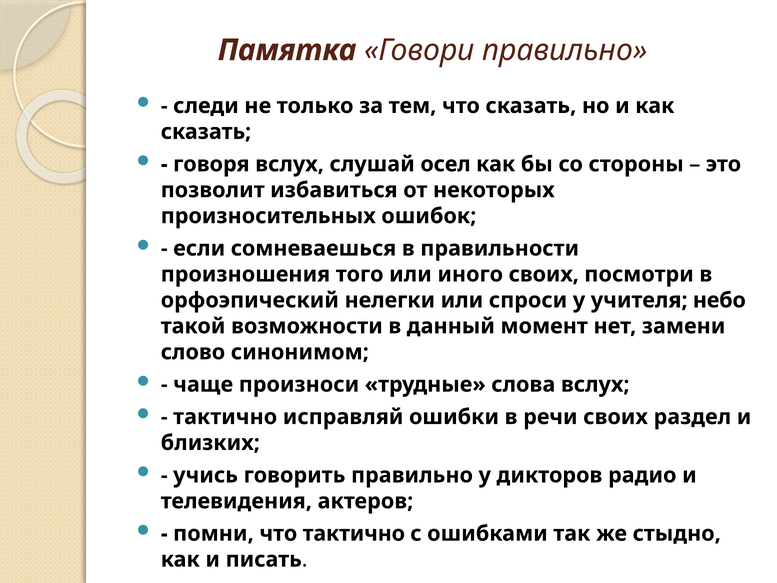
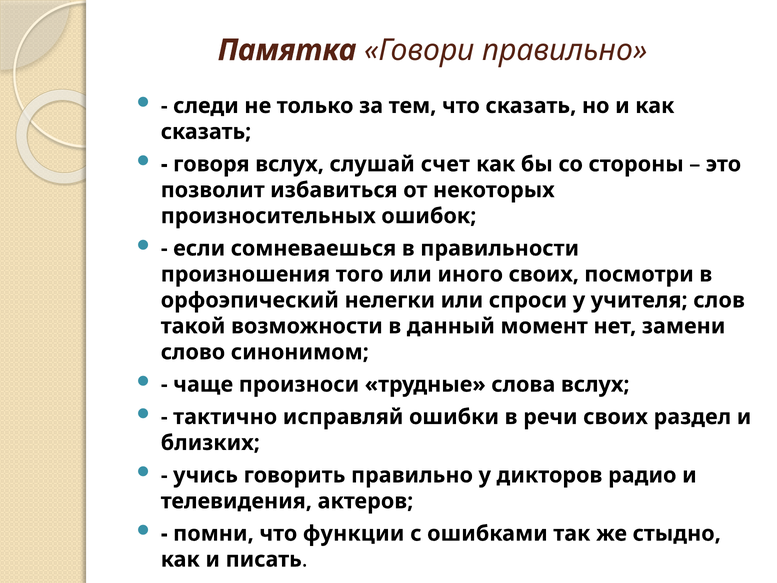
осел: осел -> счет (445, 164)
небо: небо -> слов (719, 300)
что тактично: тактично -> функции (354, 533)
